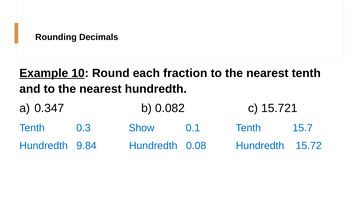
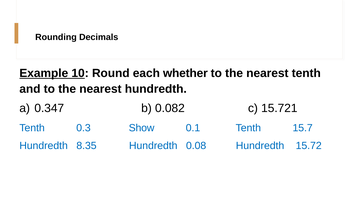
fraction: fraction -> whether (185, 73)
9.84: 9.84 -> 8.35 (86, 146)
